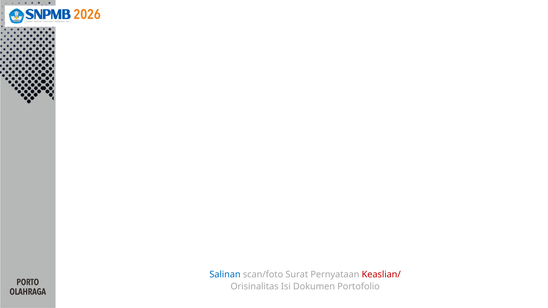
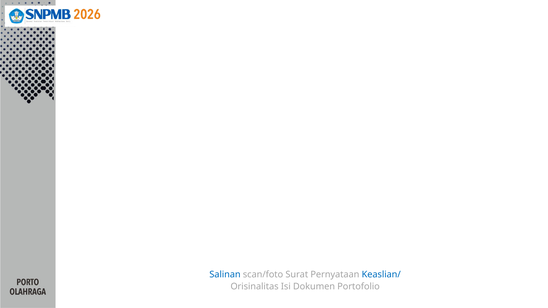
Keaslian/ colour: red -> blue (381, 275)
